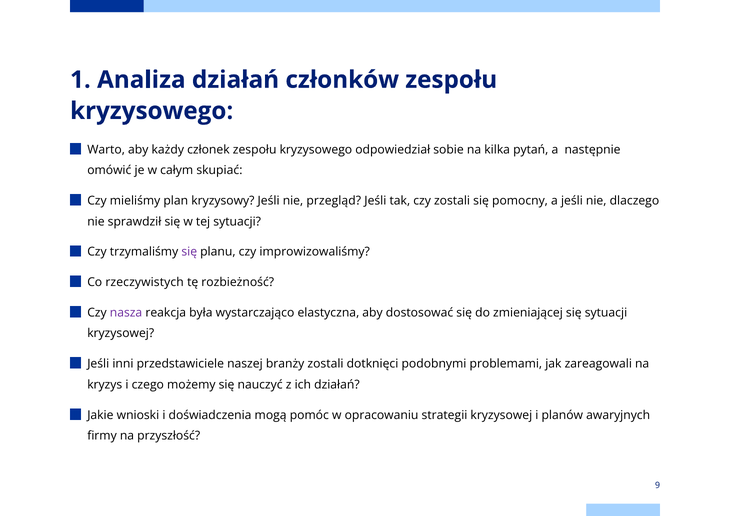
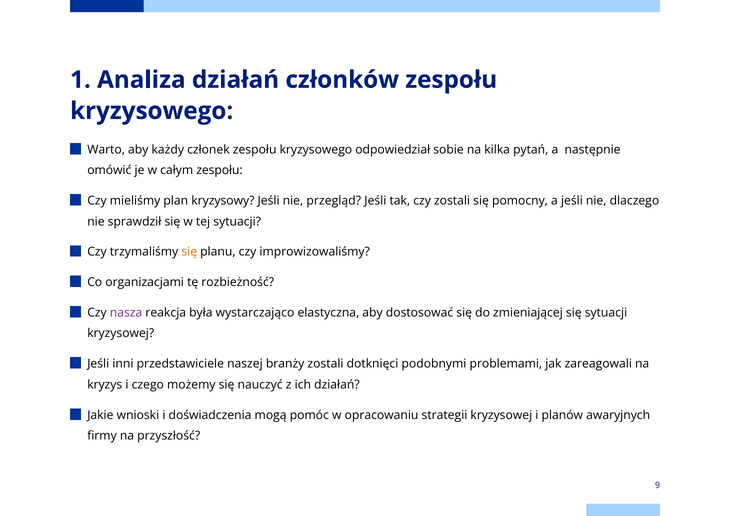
całym skupiać: skupiać -> zespołu (219, 170)
się colour: purple -> orange (189, 252)
rzeczywistych: rzeczywistych -> organizacjami (145, 282)
